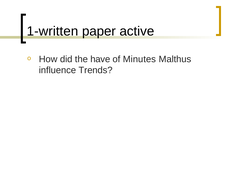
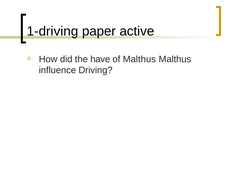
1-written: 1-written -> 1-driving (53, 31)
of Minutes: Minutes -> Malthus (139, 59)
Trends: Trends -> Driving (96, 70)
